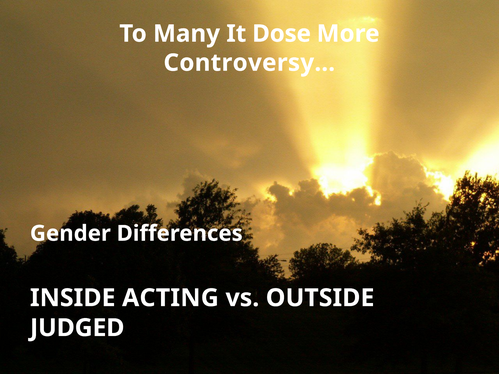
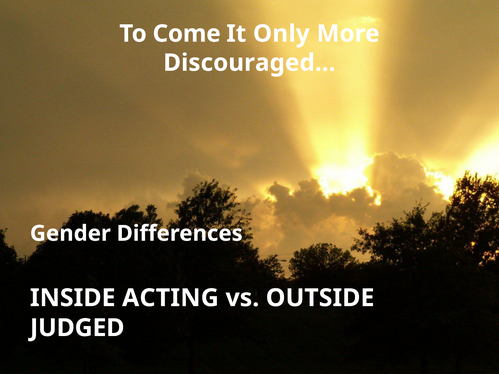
Many: Many -> Come (187, 34)
Dose: Dose -> Only (281, 34)
Controversy…: Controversy… -> Discouraged… (249, 63)
